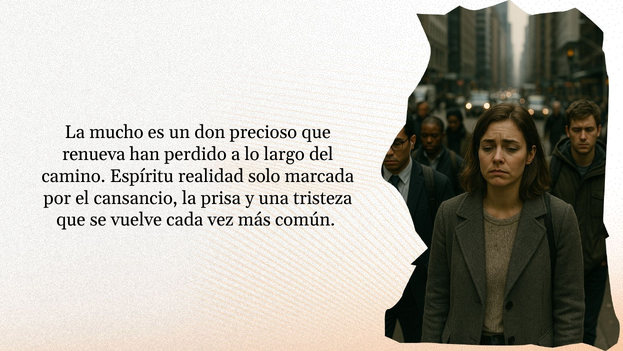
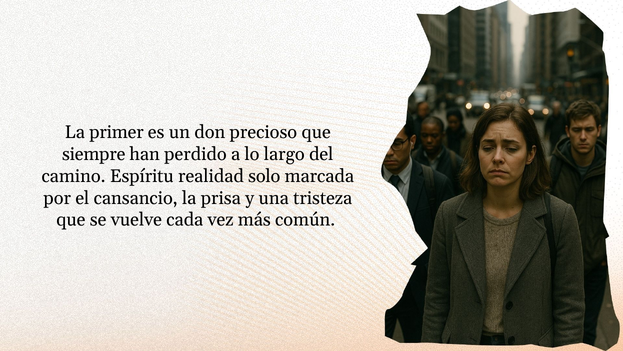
mucho: mucho -> primer (116, 132)
renueva: renueva -> siempre (94, 154)
